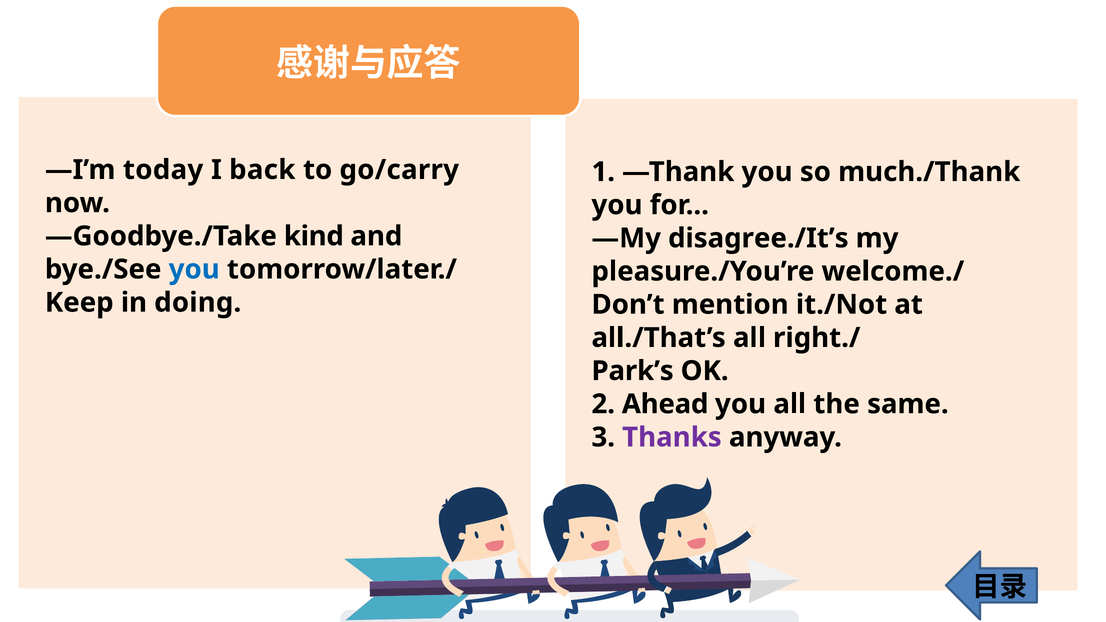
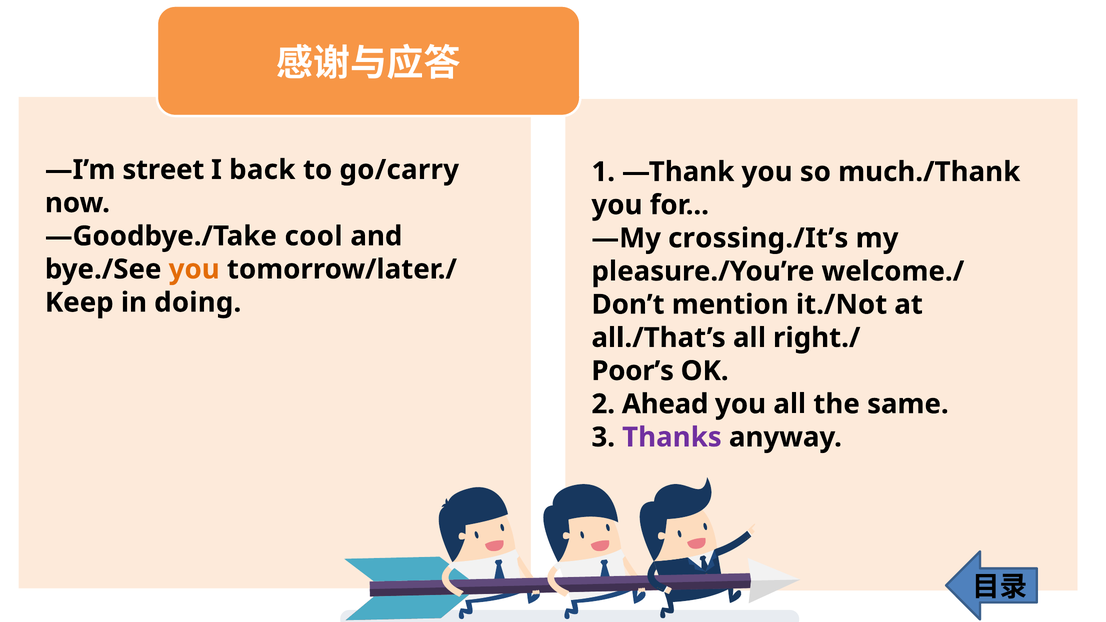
today: today -> street (163, 170)
kind: kind -> cool (314, 236)
disagree./It’s: disagree./It’s -> crossing./It’s (758, 238)
you colour: blue -> orange (194, 269)
Park’s: Park’s -> Poor’s (633, 371)
